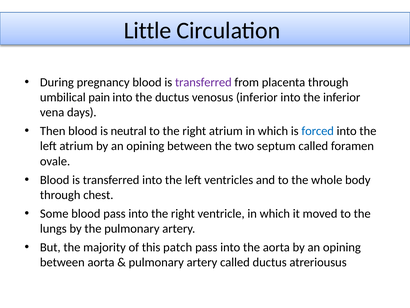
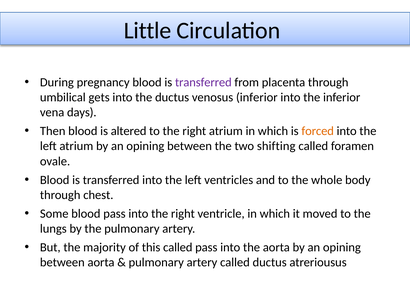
pain: pain -> gets (99, 97)
neutral: neutral -> altered (129, 131)
forced colour: blue -> orange (318, 131)
septum: septum -> shifting (276, 146)
this patch: patch -> called (178, 247)
